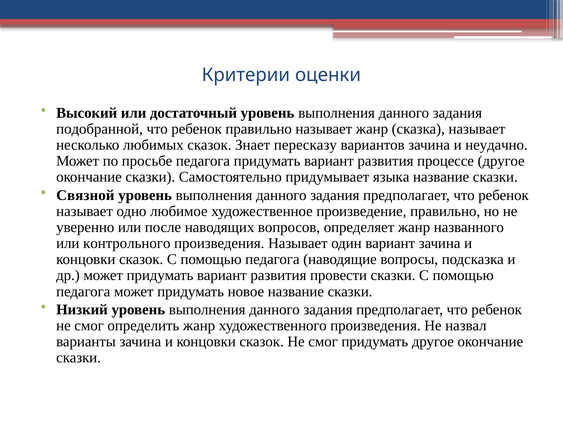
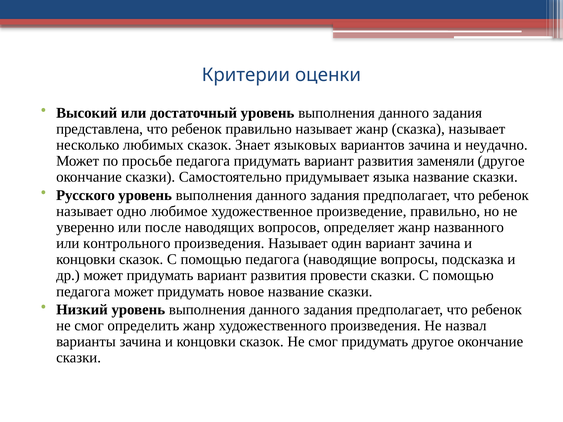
подобранной: подобранной -> представлена (100, 129)
пересказу: пересказу -> языковых (305, 145)
процессе: процессе -> заменяли (446, 161)
Связной: Связной -> Русского (86, 195)
